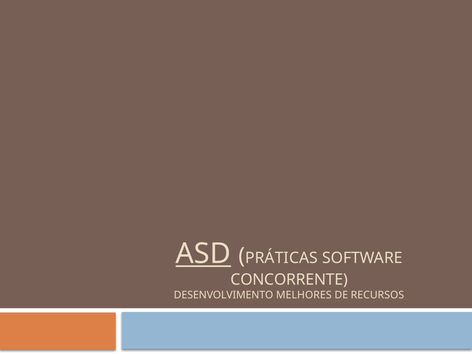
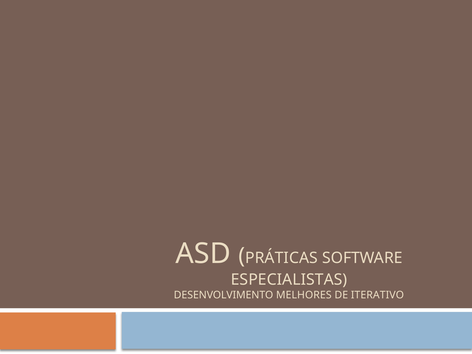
ASD underline: present -> none (203, 254)
CONCORRENTE: CONCORRENTE -> ESPECIALISTAS (289, 280)
RECURSOS: RECURSOS -> ITERATIVO (377, 295)
